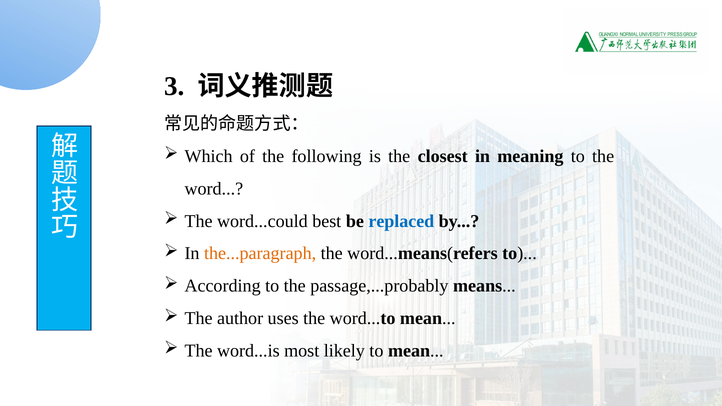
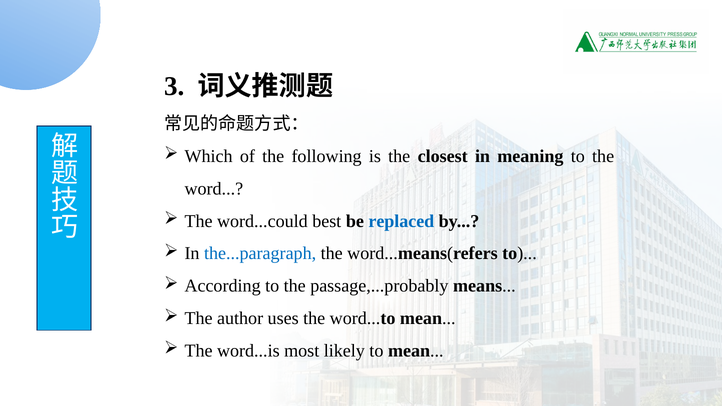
the...paragraph colour: orange -> blue (260, 254)
